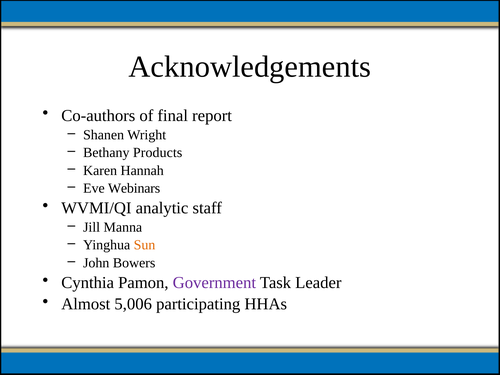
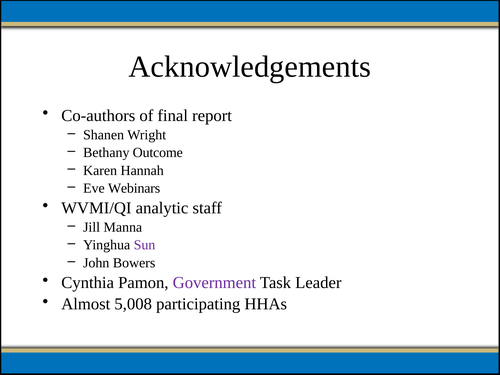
Products: Products -> Outcome (158, 153)
Sun colour: orange -> purple (145, 245)
5,006: 5,006 -> 5,008 (133, 304)
